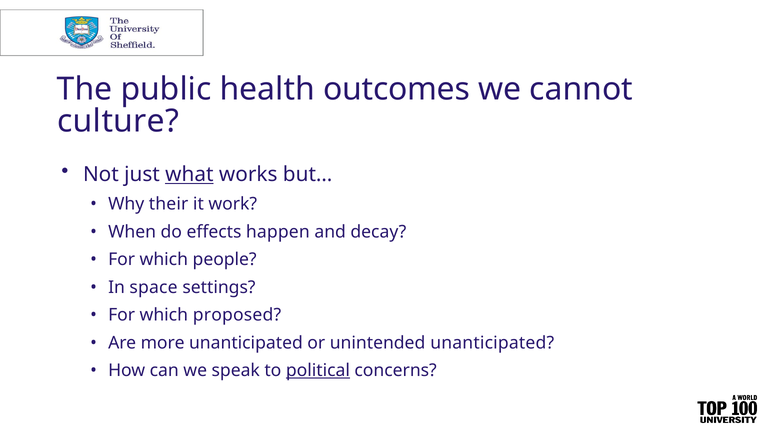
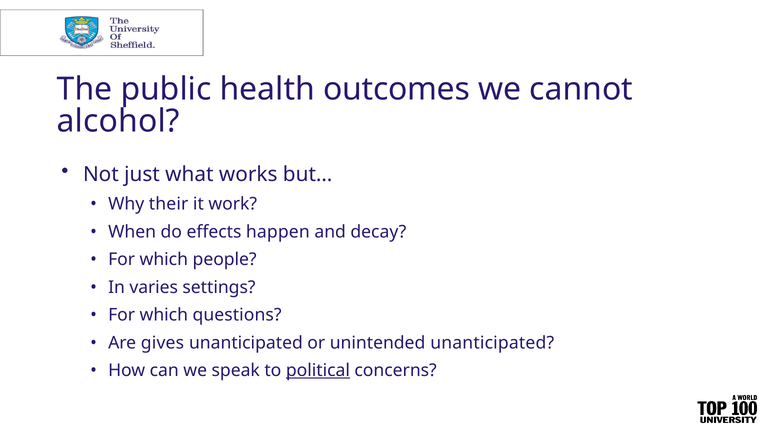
culture: culture -> alcohol (118, 121)
what underline: present -> none (189, 175)
space: space -> varies (154, 288)
proposed: proposed -> questions (237, 315)
more: more -> gives (162, 343)
